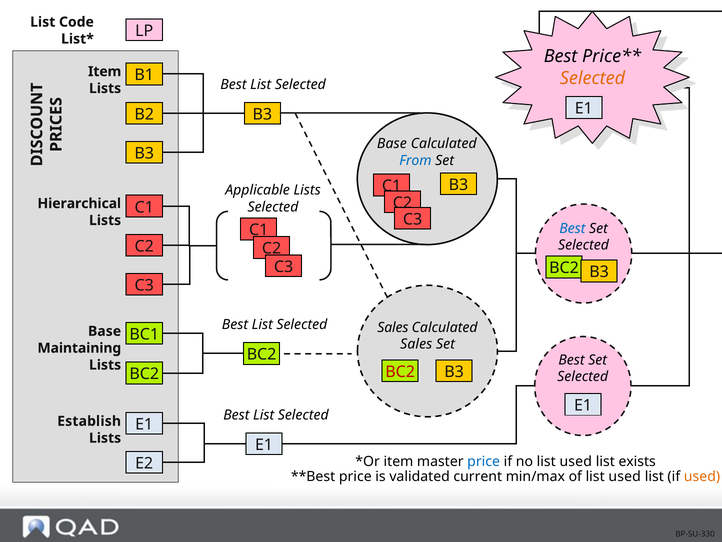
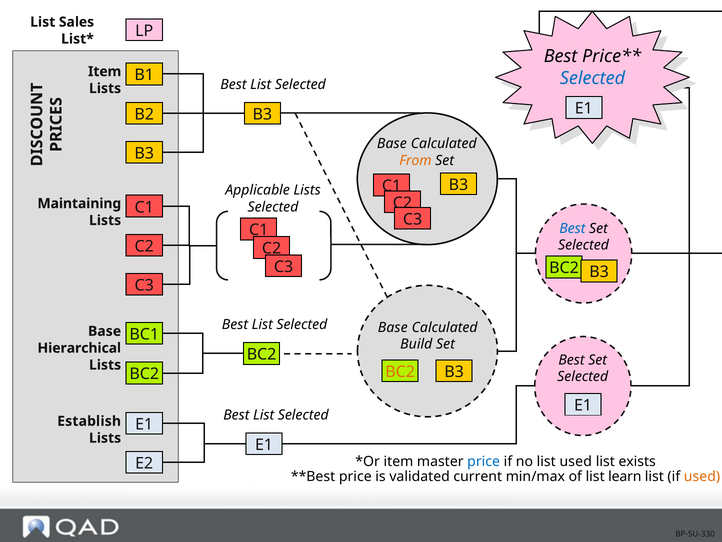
Code: Code -> Sales (76, 22)
Selected colour: orange -> blue (592, 78)
From colour: blue -> orange (415, 160)
Hierarchical: Hierarchical -> Maintaining (79, 203)
Sales: Sales -> Base (393, 327)
Sales: Sales -> Build (416, 344)
Maintaining: Maintaining -> Hierarchical (79, 348)
BC2 colour: red -> orange (400, 372)
of list used: used -> learn (625, 476)
